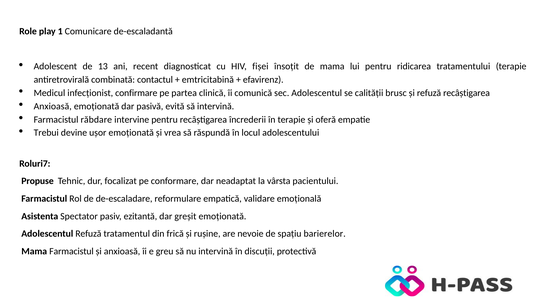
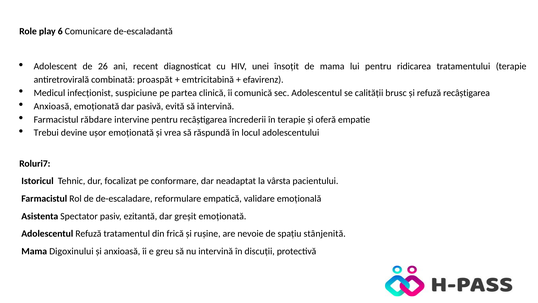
1: 1 -> 6 (60, 31)
13: 13 -> 26 (103, 66)
fișei: fișei -> unei (261, 66)
contactul: contactul -> proaspăt (155, 80)
confirmare: confirmare -> suspiciune (136, 93)
Propuse: Propuse -> Istoricul (37, 181)
barierelor: barierelor -> stânjenită (325, 233)
Mama Farmacistul: Farmacistul -> Digoxinului (71, 251)
